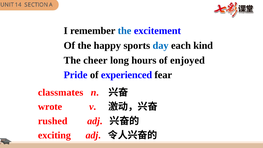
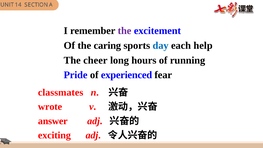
the colour: blue -> purple (125, 31)
happy: happy -> caring (107, 45)
kind: kind -> help (203, 45)
enjoyed: enjoyed -> running (188, 60)
rushed: rushed -> answer (53, 121)
